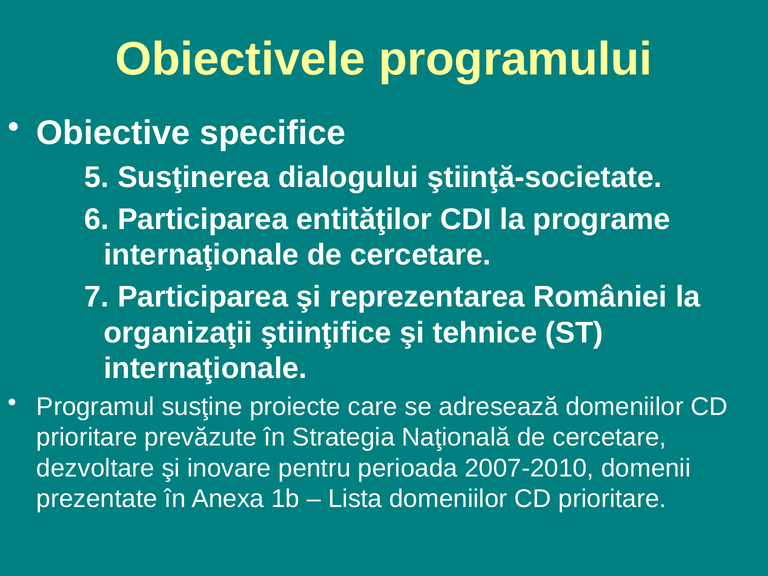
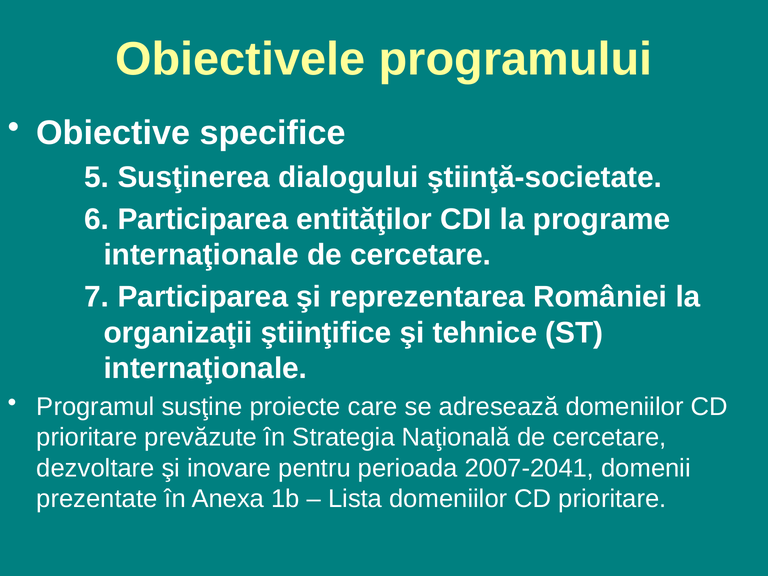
2007-2010: 2007-2010 -> 2007-2041 (529, 468)
